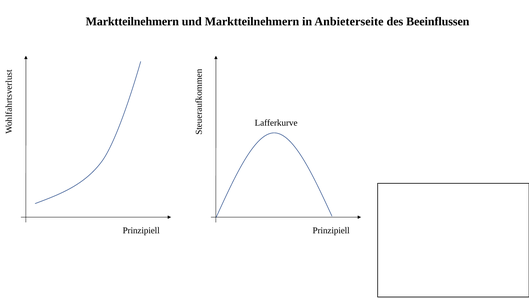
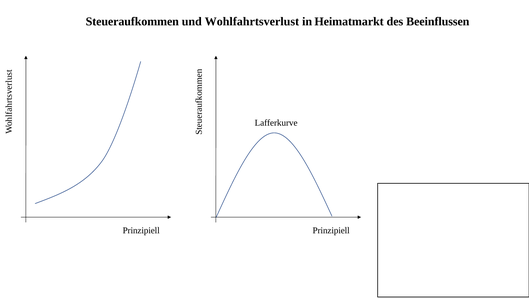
Marktteilnehmern: Marktteilnehmern -> Steueraufkommen (132, 22)
und Marktteilnehmern: Marktteilnehmern -> Wohlfahrtsverlust (252, 22)
Anbieterseite: Anbieterseite -> Heimatmarkt (349, 22)
